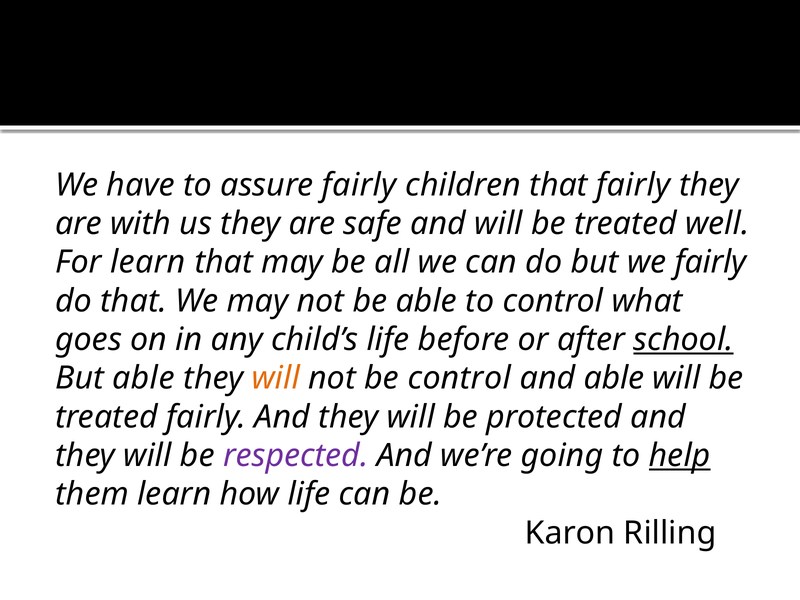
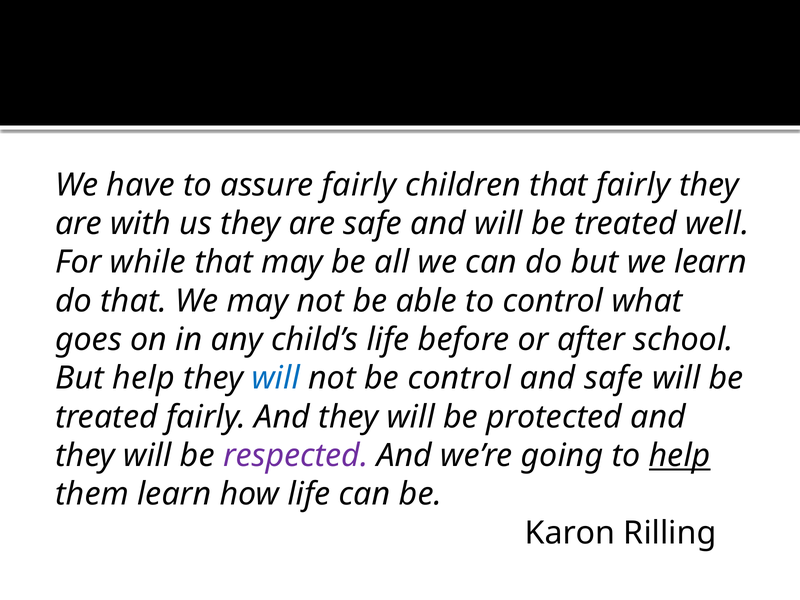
For learn: learn -> while (148, 262)
we fairly: fairly -> learn (711, 262)
school underline: present -> none (684, 340)
But able: able -> help (143, 378)
will colour: orange -> blue (276, 378)
and able: able -> safe (614, 378)
